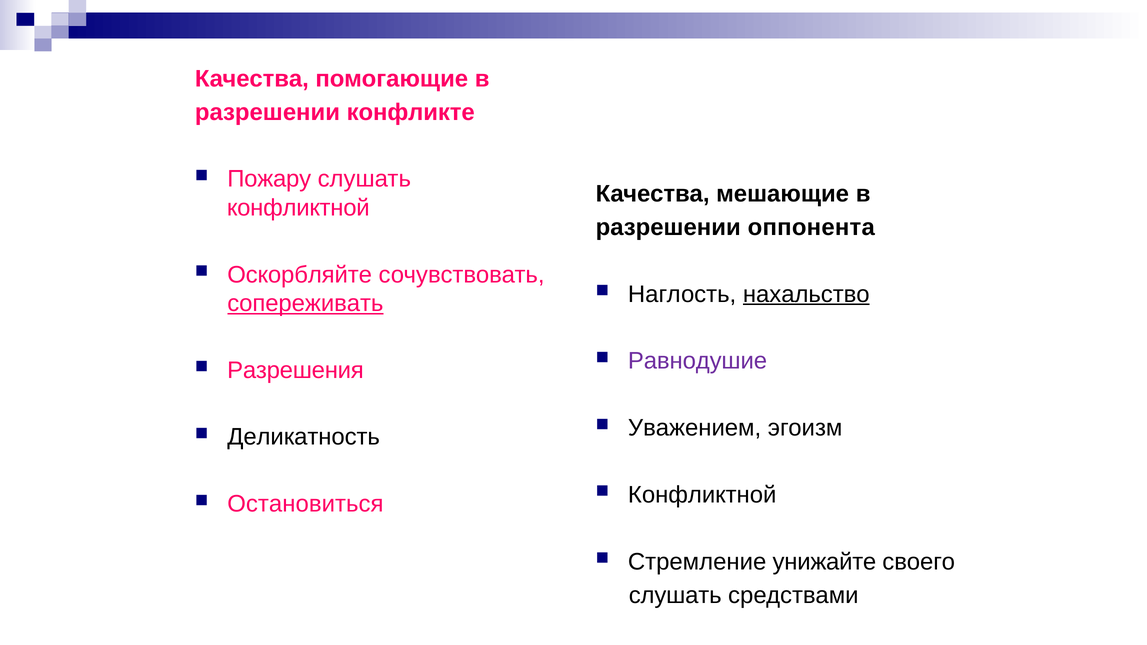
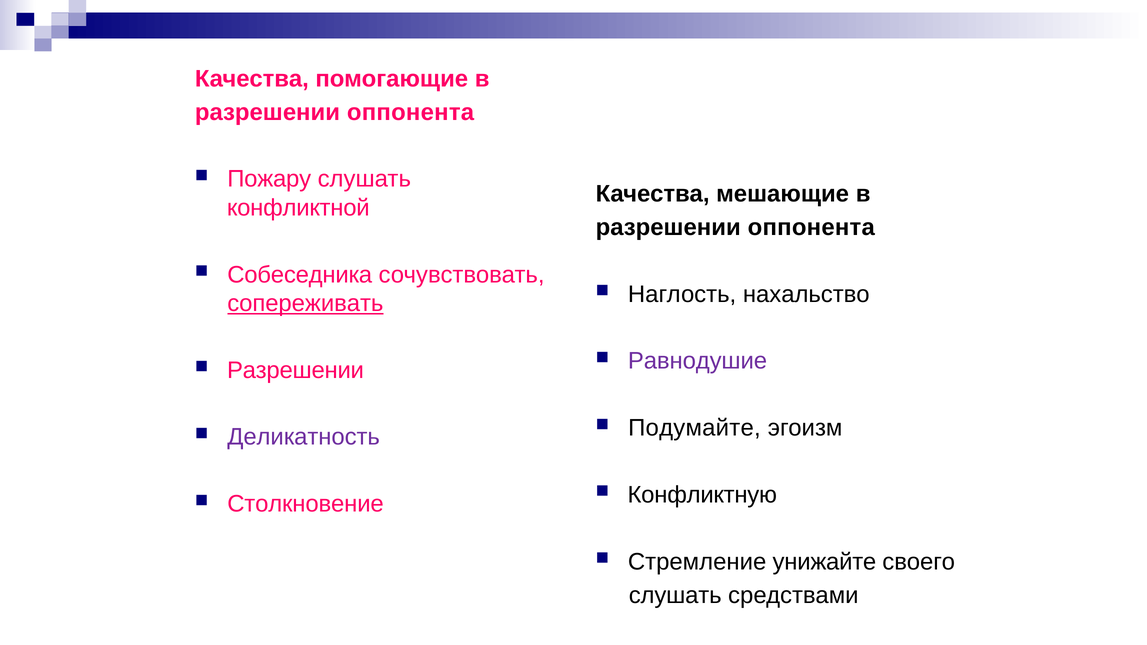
конфликте: конфликте -> оппонента (411, 112)
Оскорбляйте: Оскорбляйте -> Собеседника (300, 275)
нахальство underline: present -> none (806, 294)
Разрешения: Разрешения -> Разрешении (295, 370)
Уважением: Уважением -> Подумайте (694, 428)
Деликатность colour: black -> purple (304, 437)
Конфликтной: Конфликтной -> Конфликтную (702, 495)
Остановиться: Остановиться -> Столкновение (305, 504)
